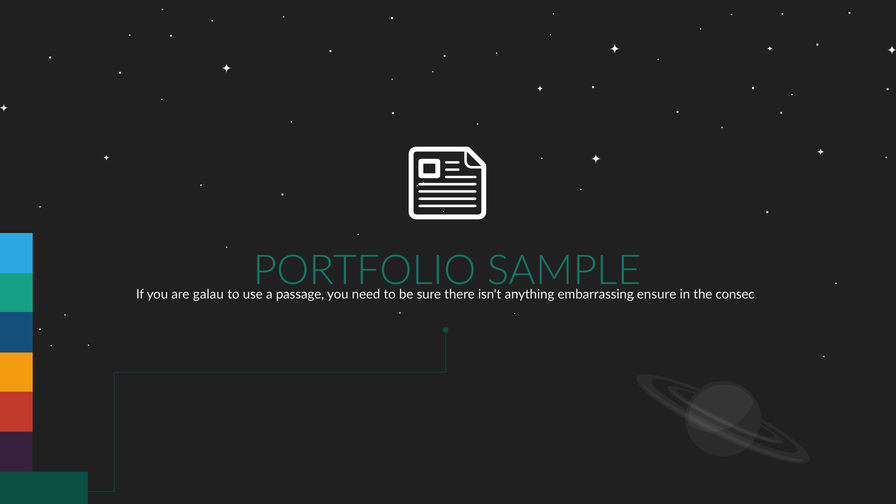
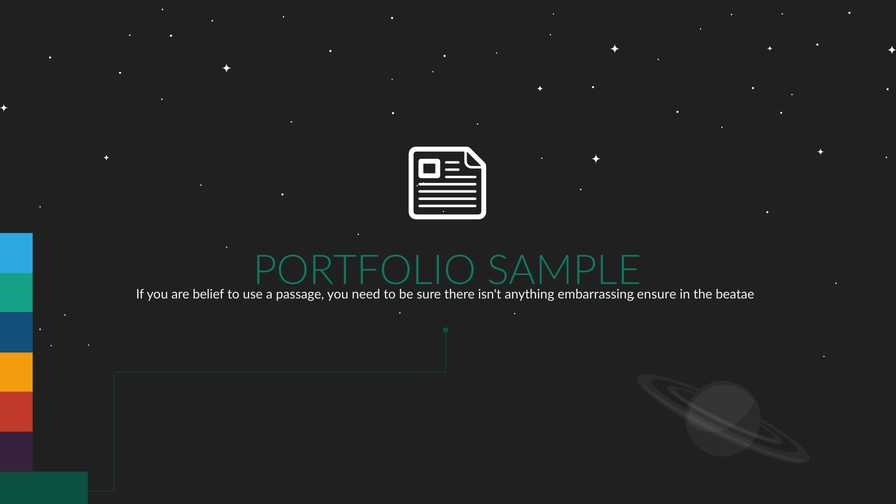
galau: galau -> belief (208, 294)
consec: consec -> beatae (735, 294)
